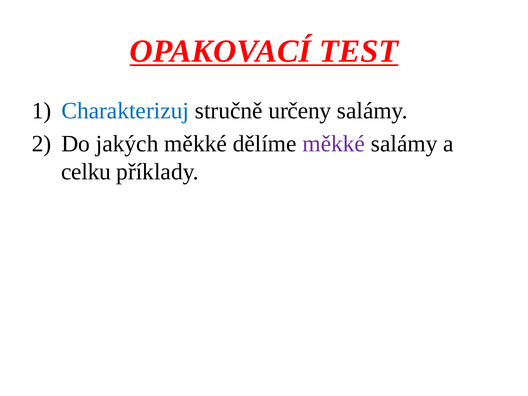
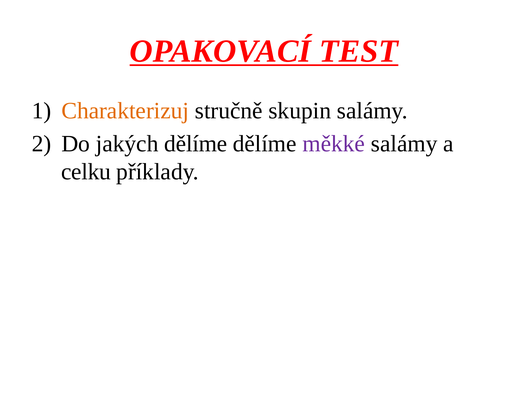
Charakterizuj colour: blue -> orange (125, 111)
určeny: určeny -> skupin (300, 111)
jakých měkké: měkké -> dělíme (196, 144)
